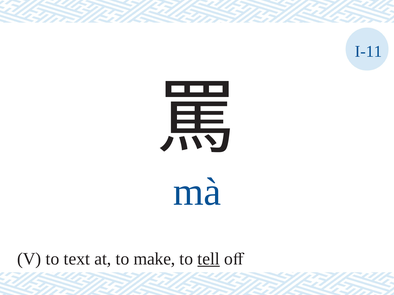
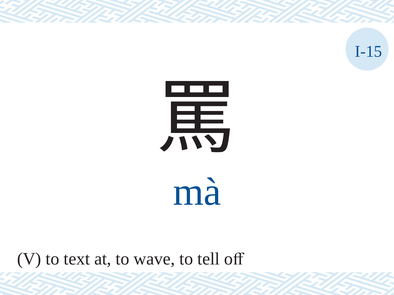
I-11: I-11 -> I-15 (368, 52)
make: make -> wave (154, 259)
tell underline: present -> none (209, 259)
